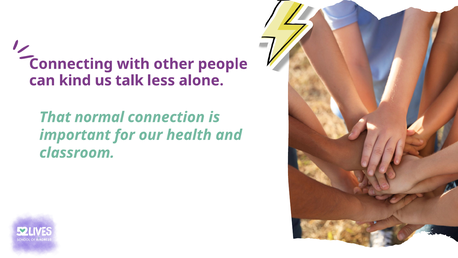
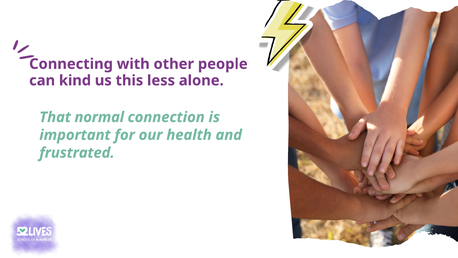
talk: talk -> this (129, 80)
classroom: classroom -> frustrated (77, 153)
